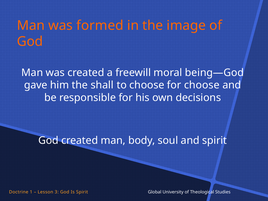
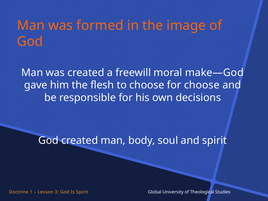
being—God: being—God -> make—God (214, 73)
shall: shall -> flesh (102, 85)
